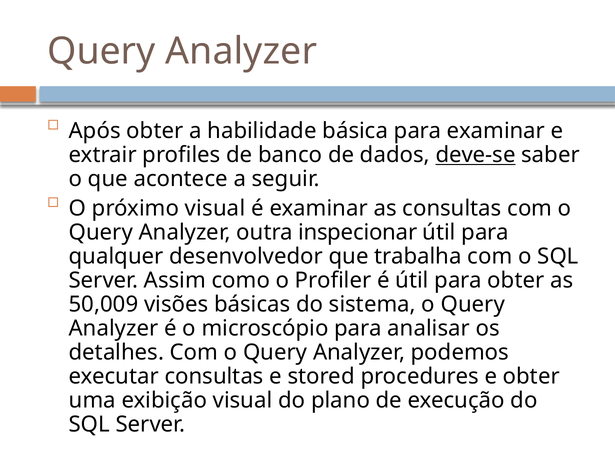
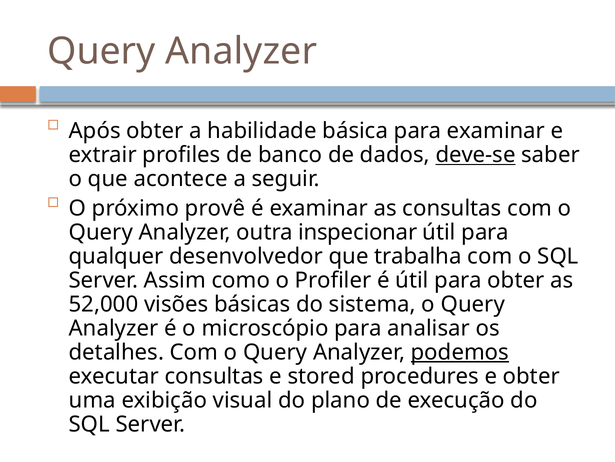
próximo visual: visual -> provê (215, 208)
50,009: 50,009 -> 52,000 (104, 304)
podemos underline: none -> present (460, 352)
